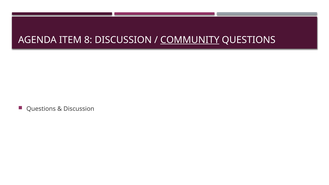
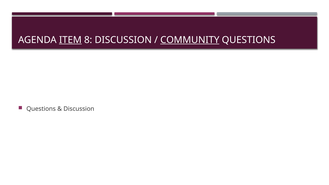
ITEM underline: none -> present (70, 40)
